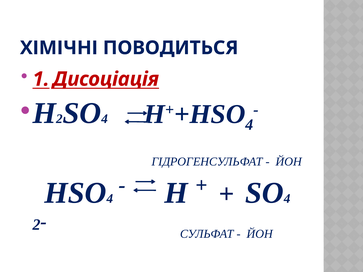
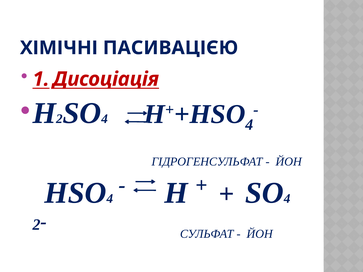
ПОВОДИТЬСЯ: ПОВОДИТЬСЯ -> ПАСИВАЦІЄЮ (171, 48)
